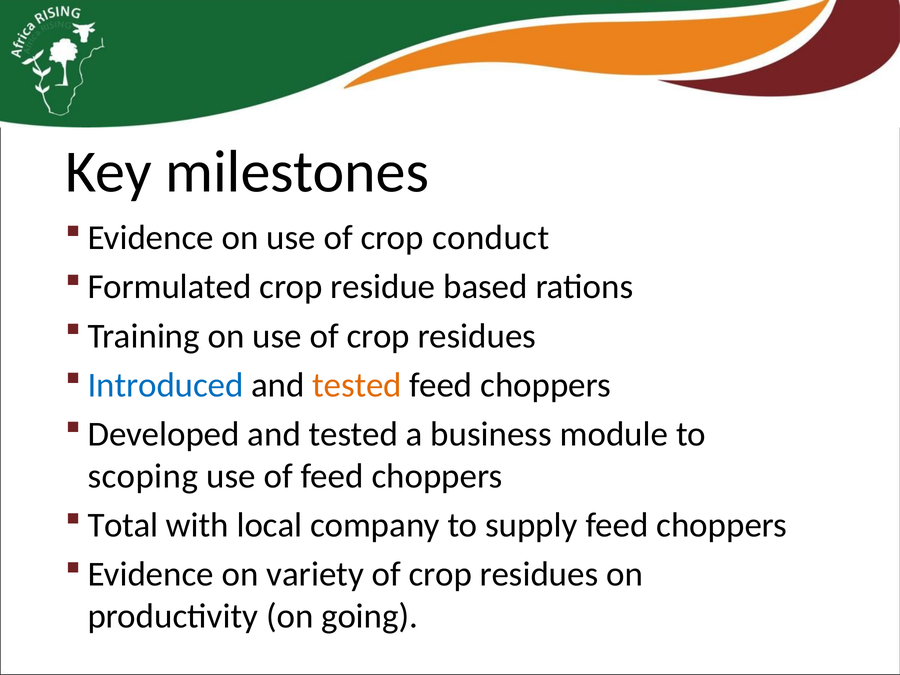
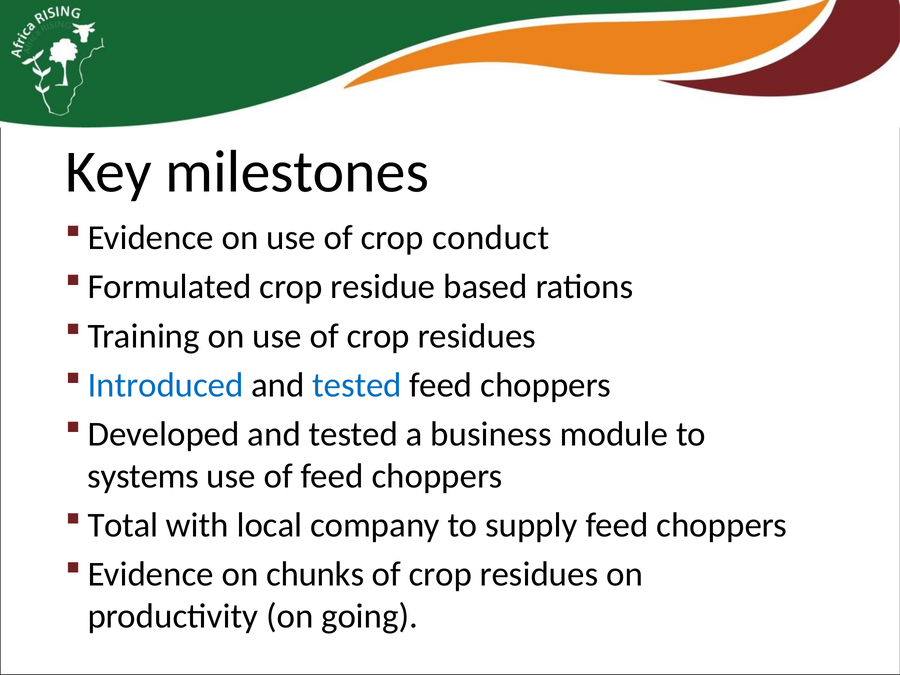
tested colour: orange -> blue (357, 385)
scoping: scoping -> systems (143, 476)
variety: variety -> chunks (315, 574)
